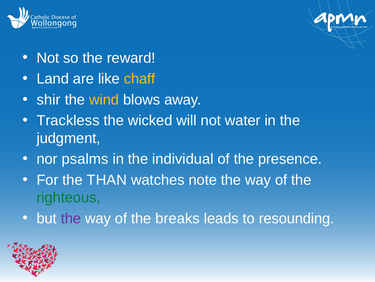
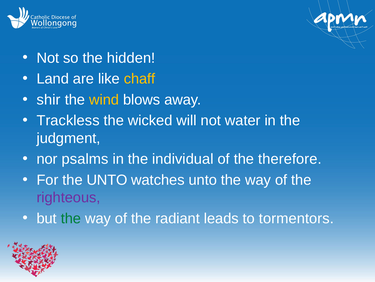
reward: reward -> hidden (131, 58)
presence: presence -> therefore (290, 159)
the THAN: THAN -> UNTO (107, 180)
watches note: note -> unto (203, 180)
righteous colour: green -> purple (69, 197)
the colour: purple -> green (71, 218)
breaks: breaks -> radiant (178, 218)
resounding: resounding -> tormentors (296, 218)
